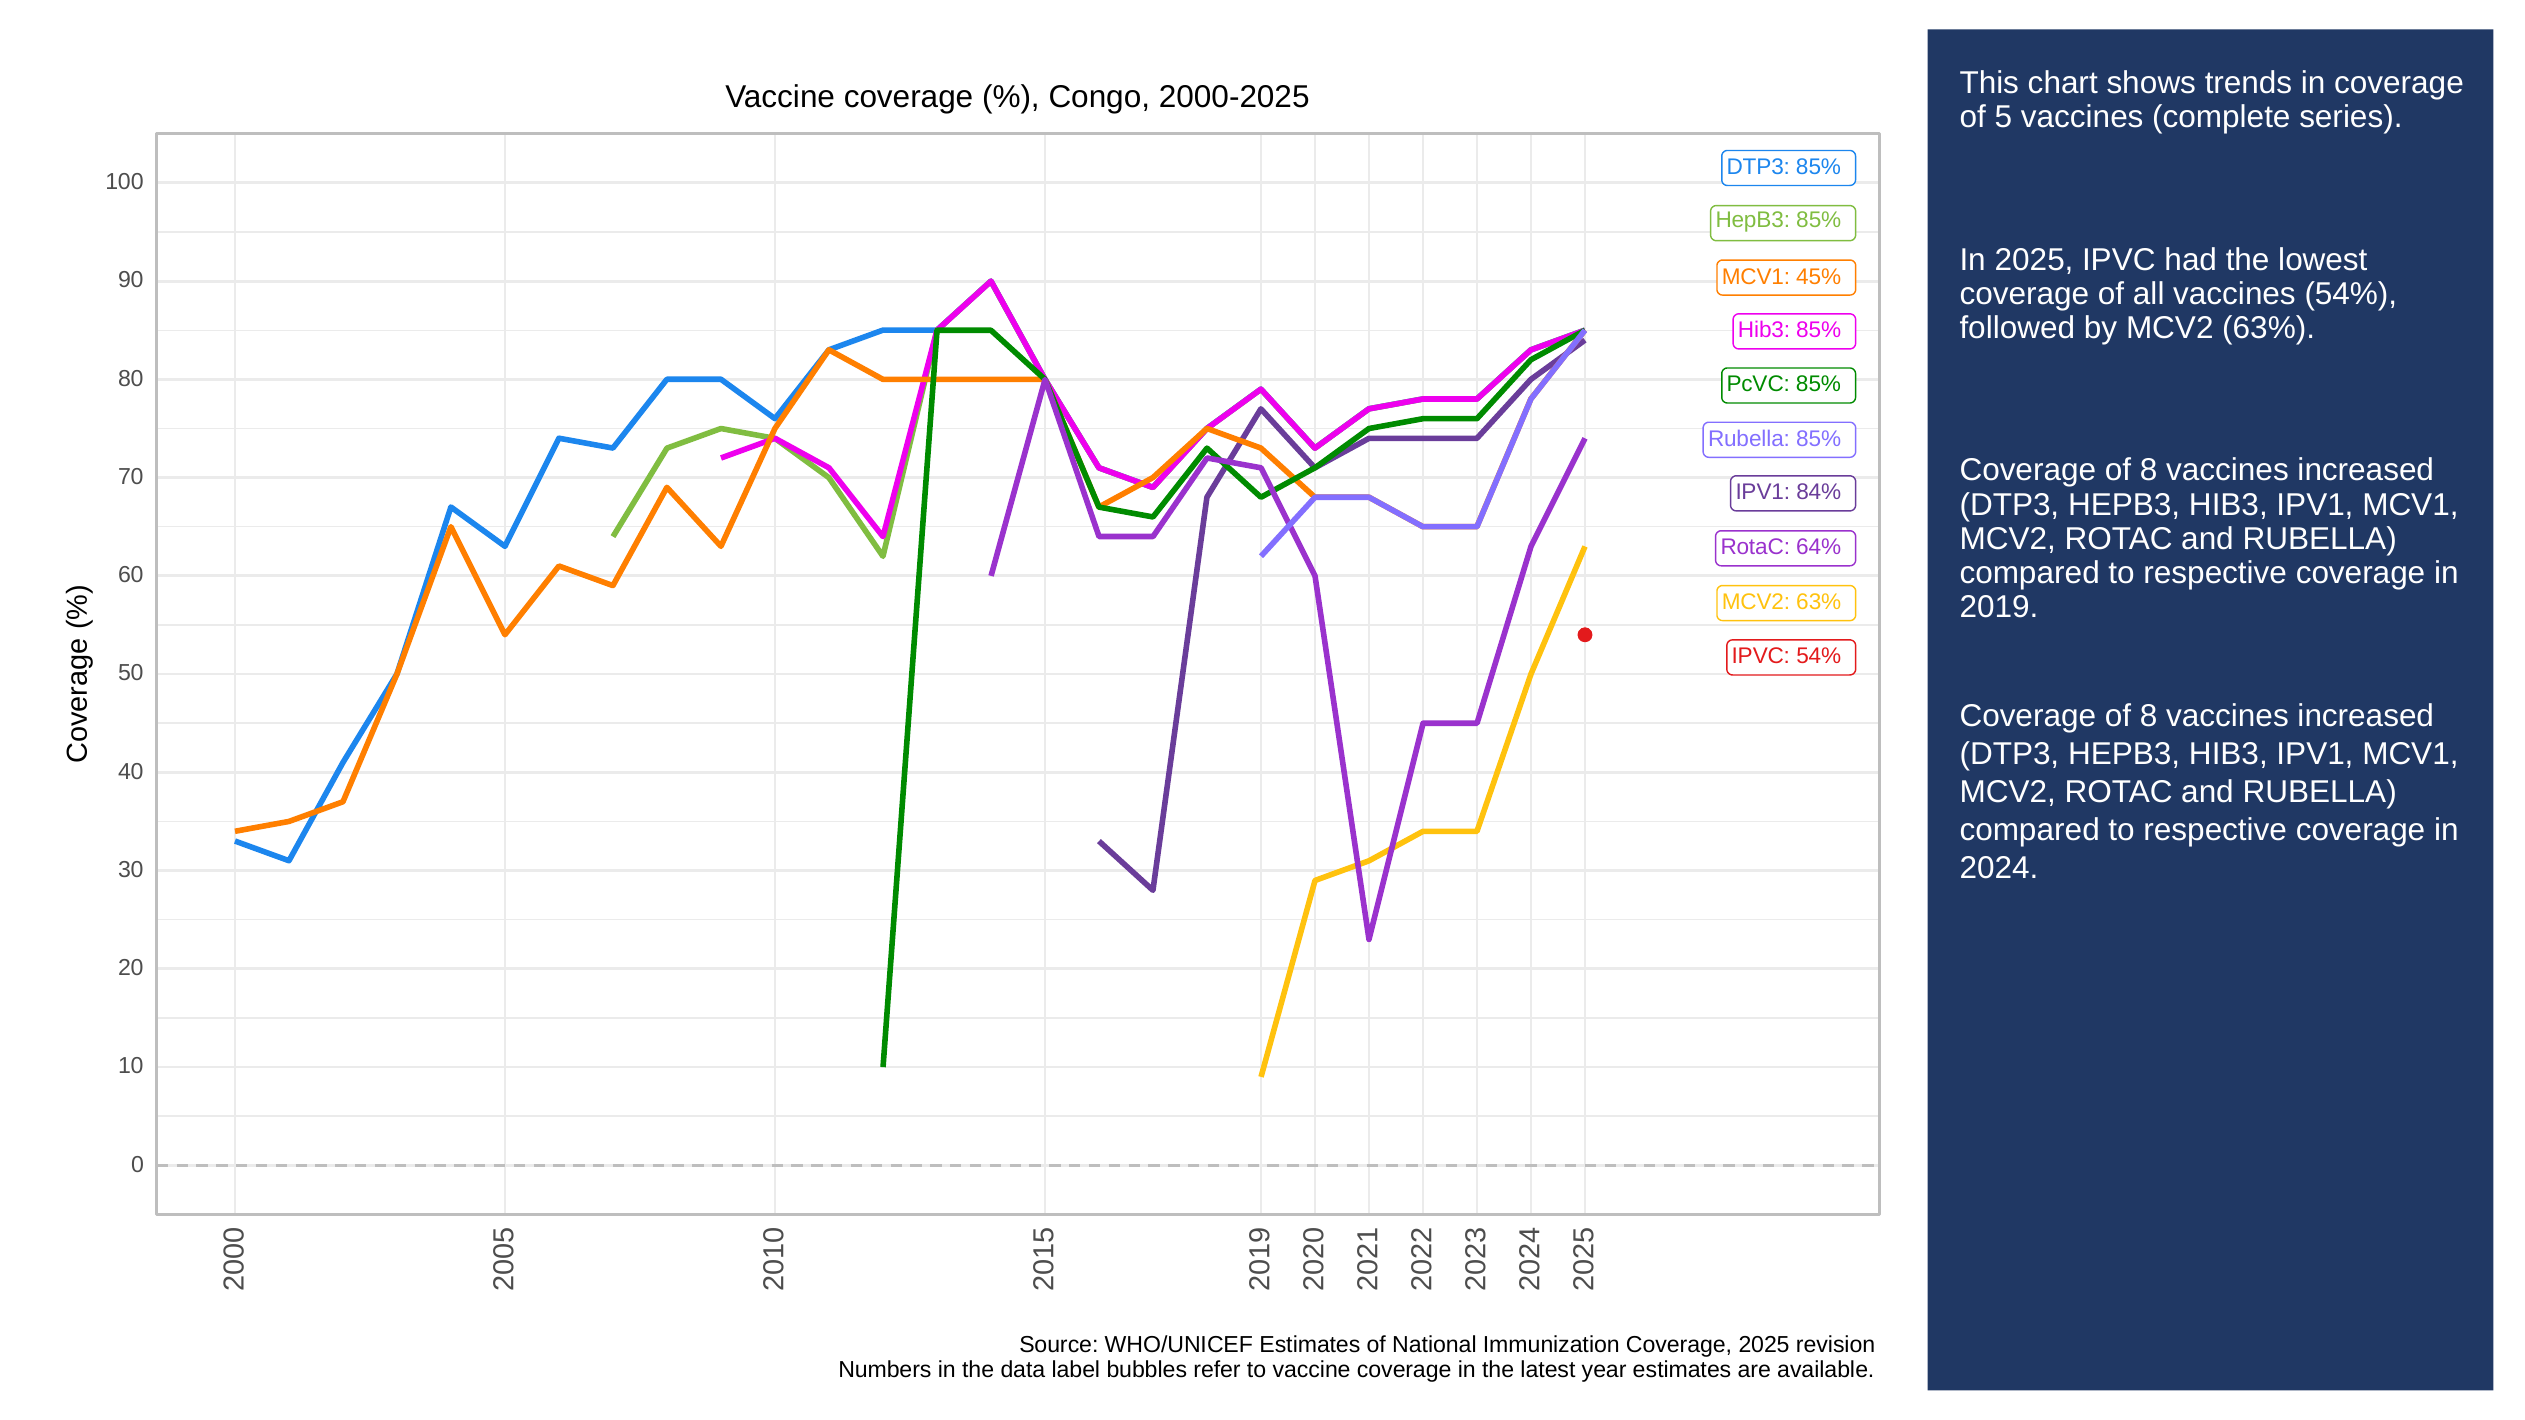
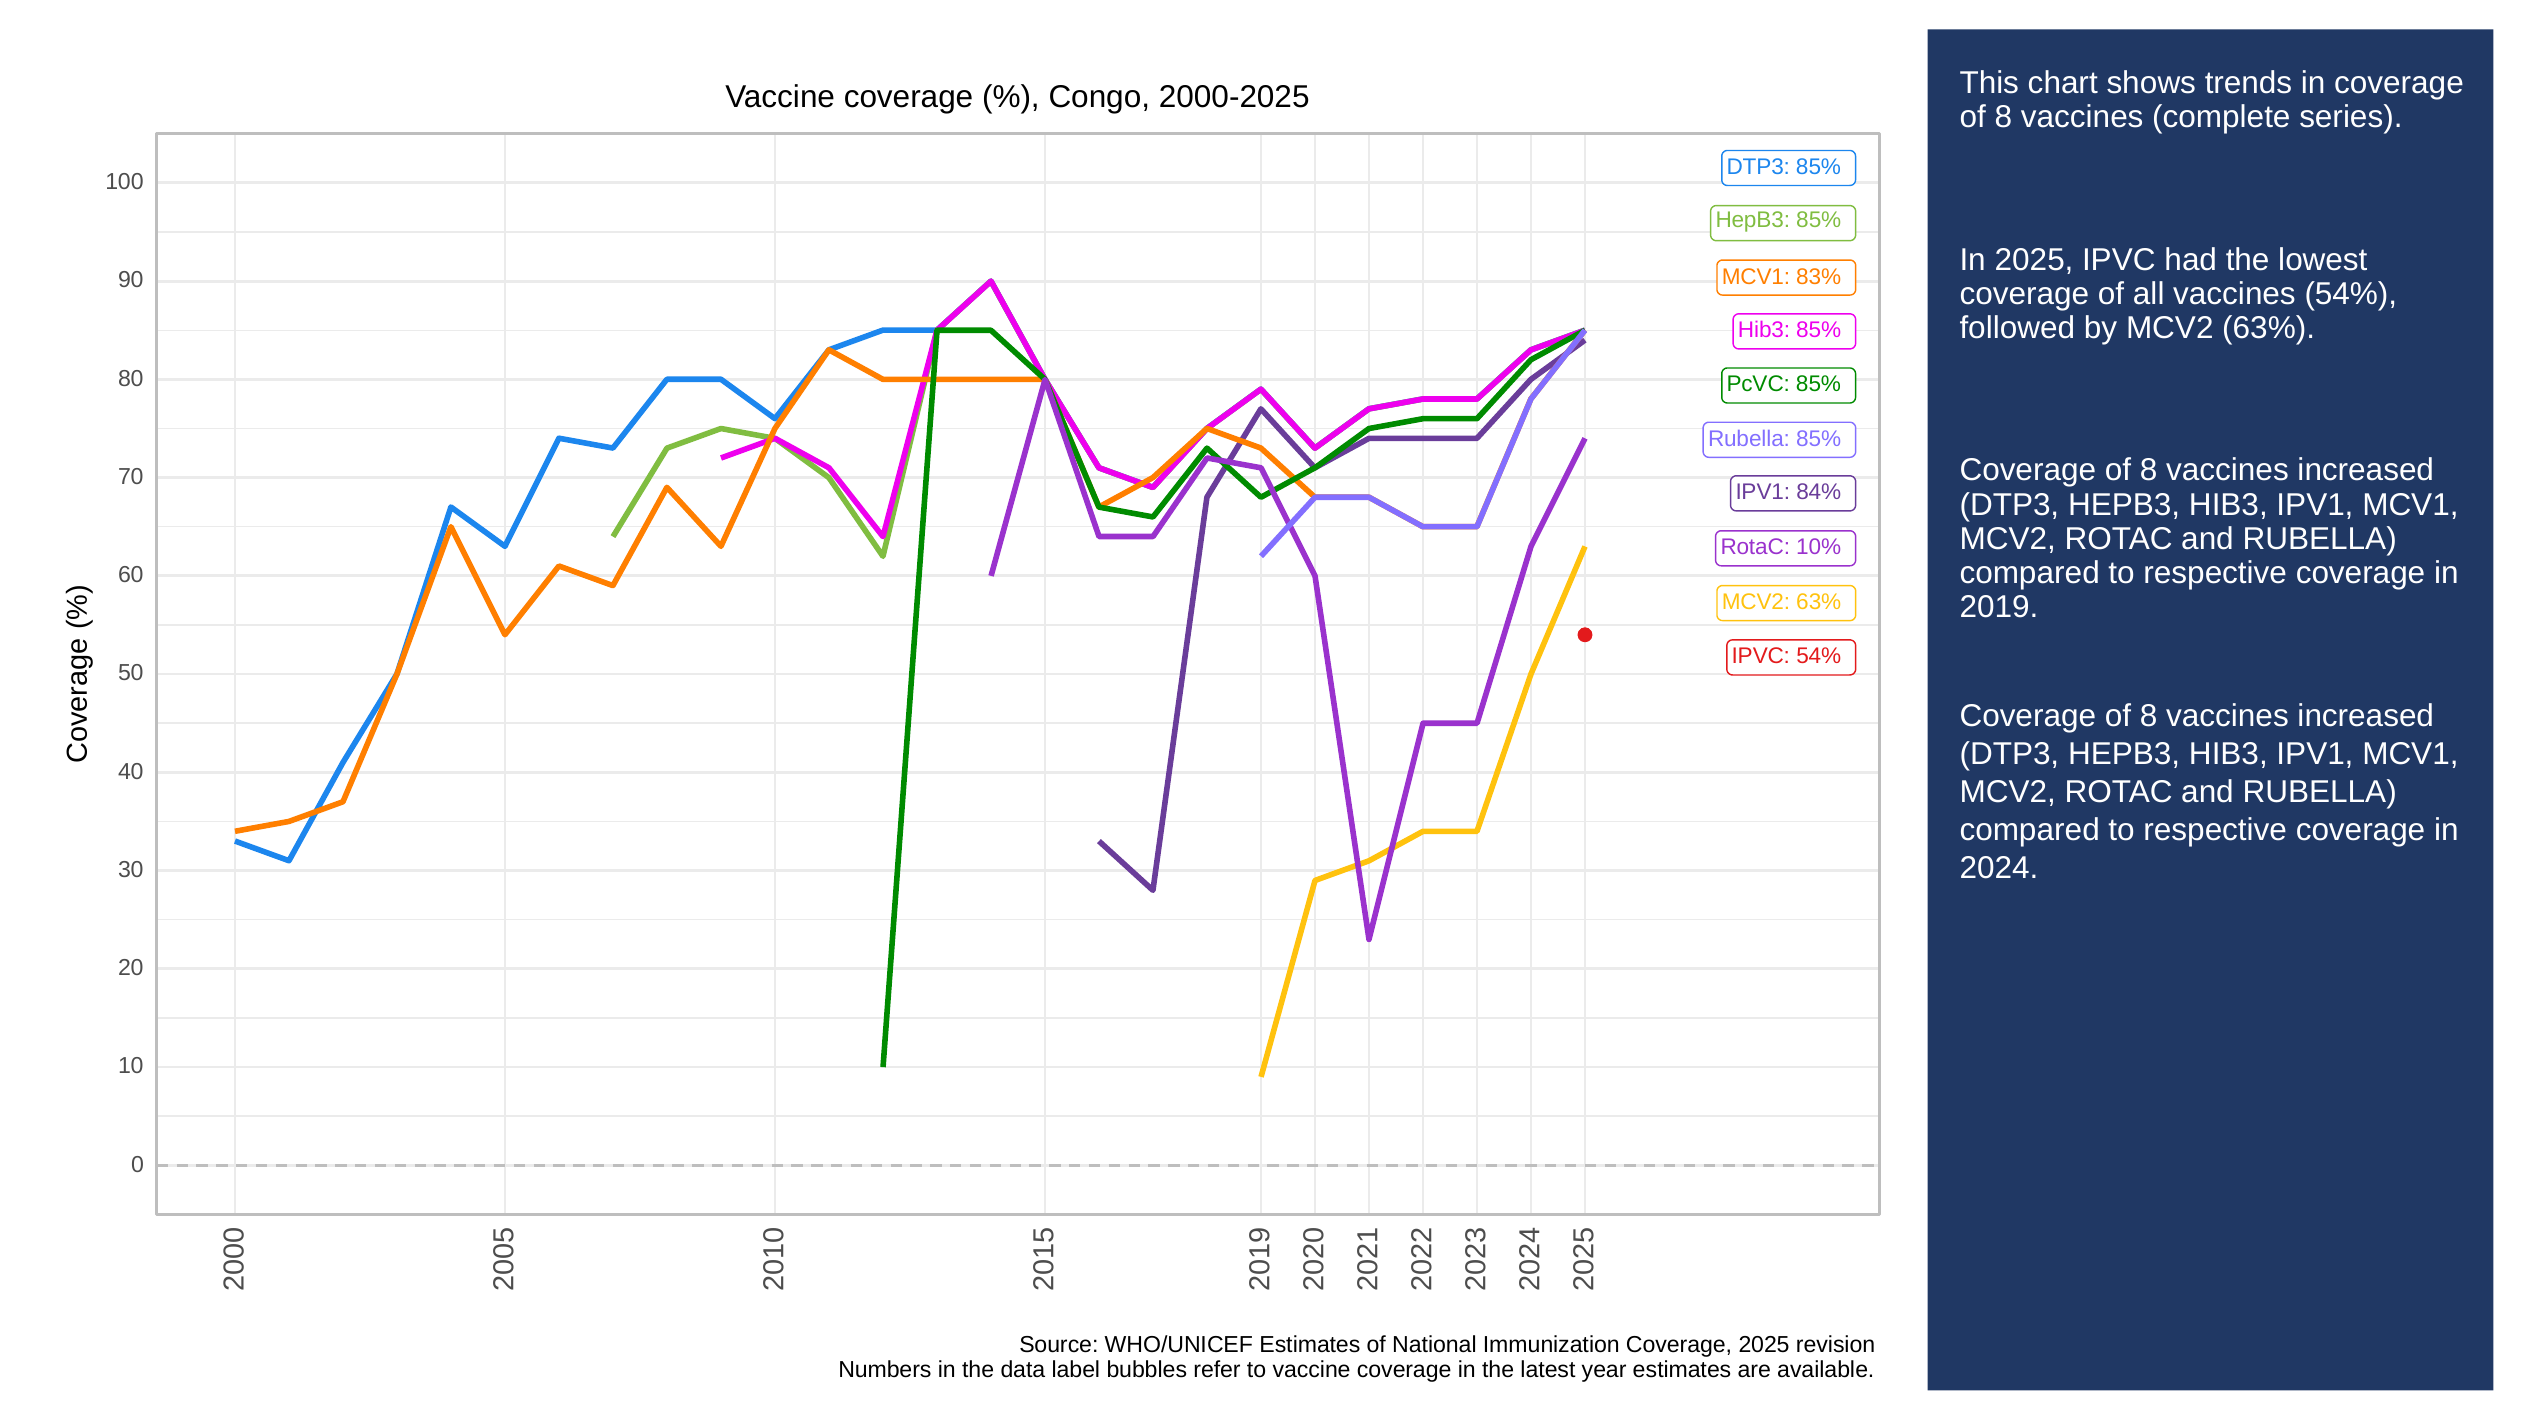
5: 5 -> 8 (2003, 117)
45%: 45% -> 83% (1819, 277)
64%: 64% -> 10% (1819, 547)
